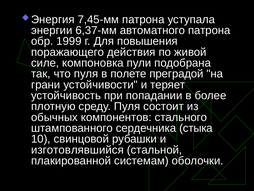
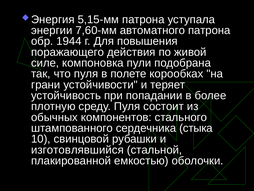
7,45-мм: 7,45-мм -> 5,15-мм (98, 19)
6,37-мм: 6,37-мм -> 7,60-мм (96, 30)
1999: 1999 -> 1944 (69, 41)
преградой: преградой -> корообках (176, 74)
системам: системам -> емкостью (141, 160)
